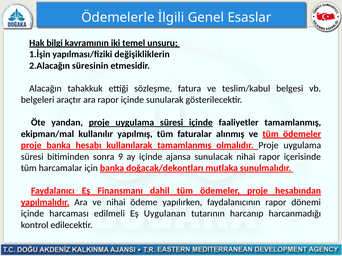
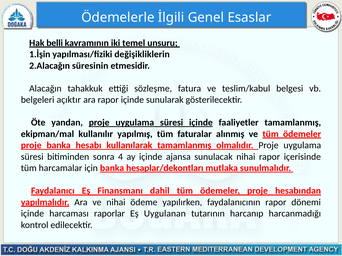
bilgi: bilgi -> belli (55, 43)
araçtır: araçtır -> açıktır (69, 100)
9: 9 -> 4 (121, 157)
doğacak/dekontları: doğacak/dekontları -> hesaplar/dekontları (165, 168)
edilmeli: edilmeli -> raporlar (109, 214)
